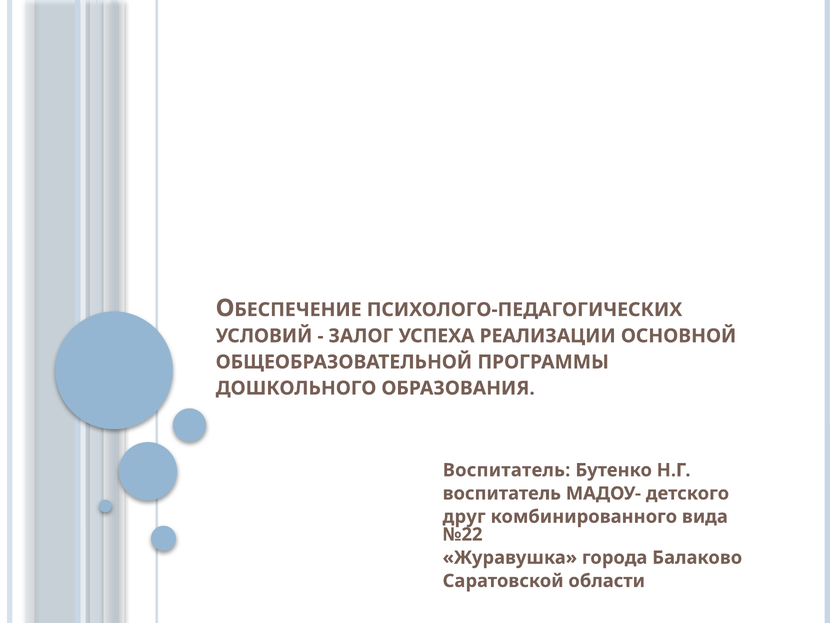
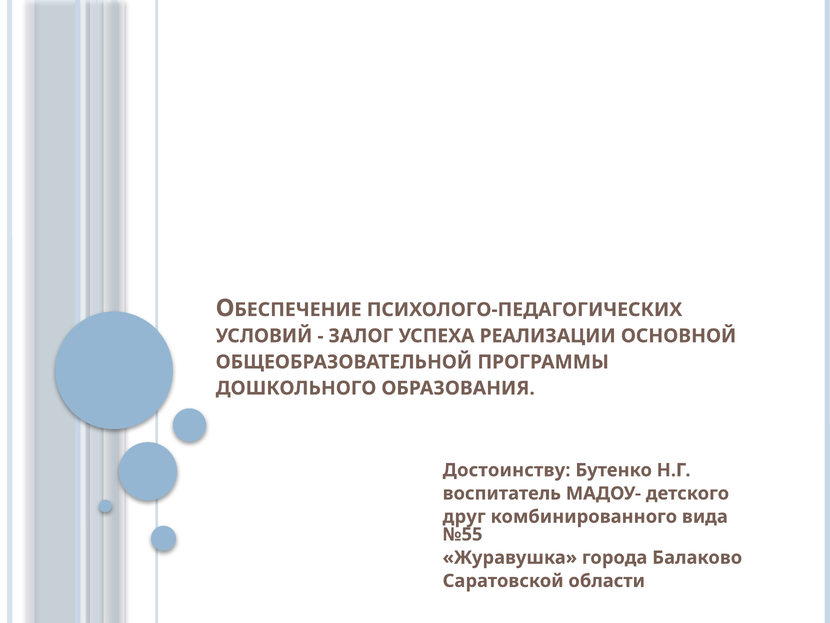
Воспитатель: Воспитатель -> Достоинству (507, 470)
№22: №22 -> №55 (463, 534)
